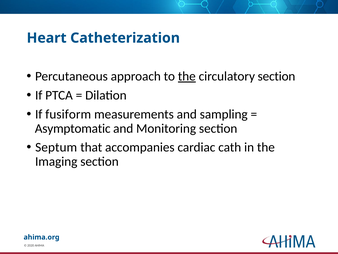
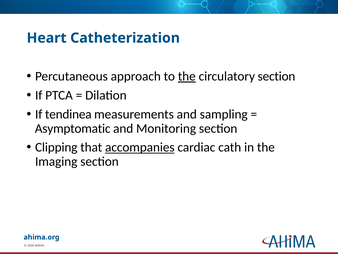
fusiform: fusiform -> tendinea (68, 114)
Septum: Septum -> Clipping (56, 147)
accompanies underline: none -> present (140, 147)
